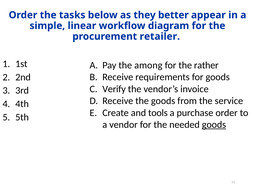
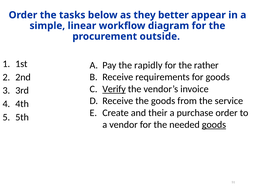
retailer: retailer -> outside (160, 36)
among: among -> rapidly (148, 65)
Verify underline: none -> present (114, 89)
tools: tools -> their (158, 113)
